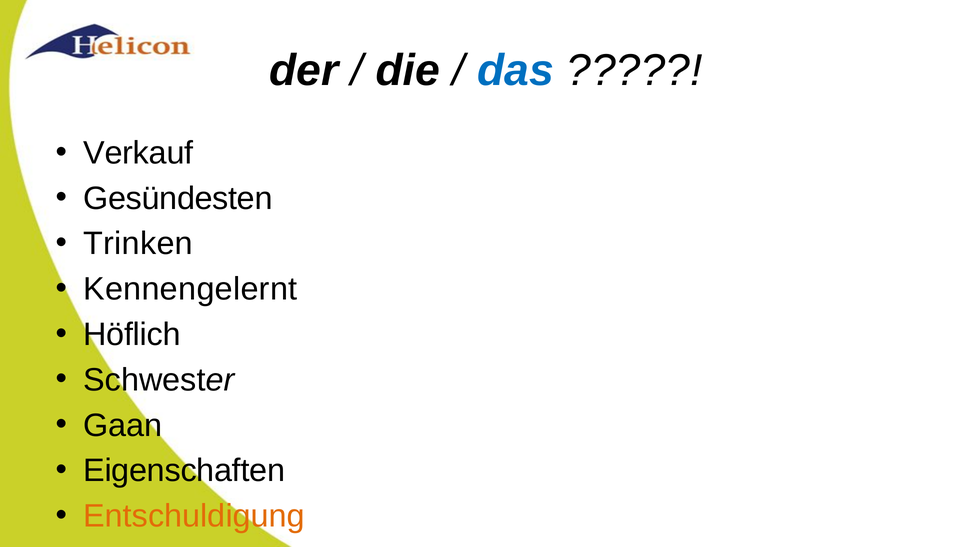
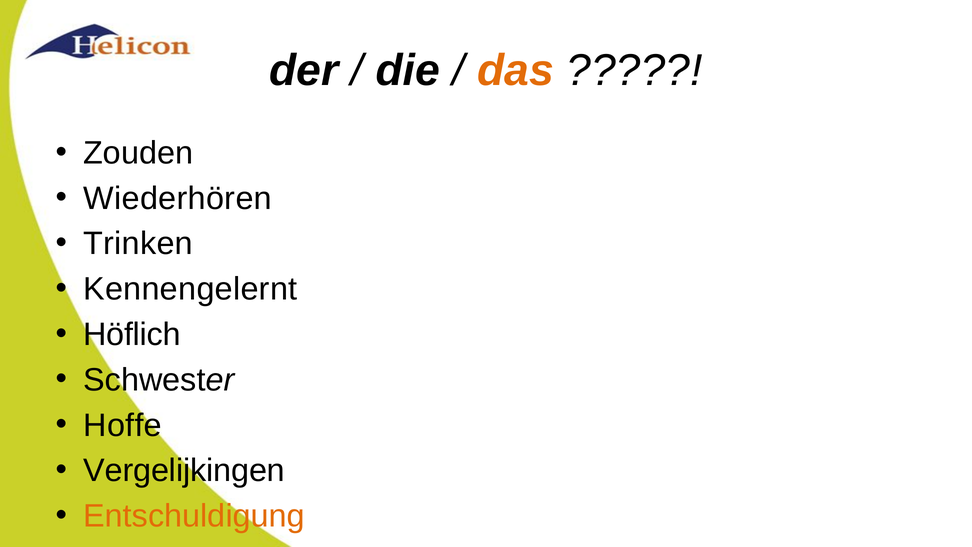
das colour: blue -> orange (516, 71)
Verkauf: Verkauf -> Zouden (138, 153)
Gesündesten: Gesündesten -> Wiederhören (178, 198)
Gaan: Gaan -> Hoffe (123, 425)
Eigenschaften: Eigenschaften -> Vergelijkingen (184, 471)
